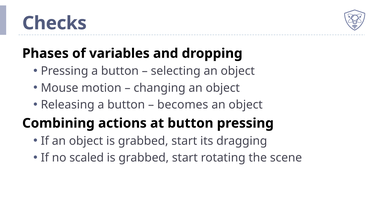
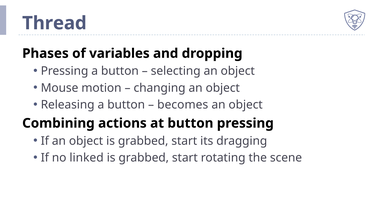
Checks: Checks -> Thread (54, 23)
scaled: scaled -> linked (87, 157)
